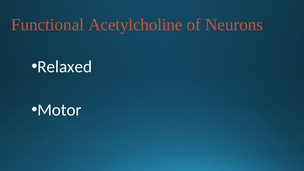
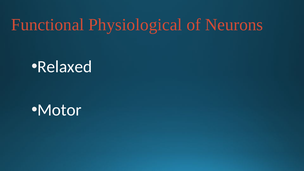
Acetylcholine: Acetylcholine -> Physiological (135, 25)
